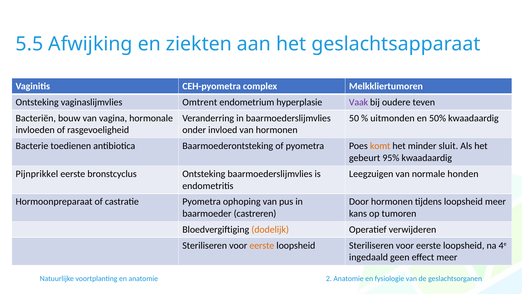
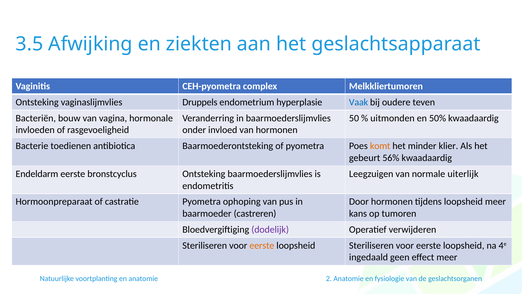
5.5: 5.5 -> 3.5 (29, 44)
Omtrent: Omtrent -> Druppels (200, 102)
Vaak colour: purple -> blue (359, 102)
sluit: sluit -> klier (448, 146)
95%: 95% -> 56% (391, 158)
Pijnprikkel: Pijnprikkel -> Endeldarm (37, 174)
honden: honden -> uiterlijk (463, 174)
dodelijk colour: orange -> purple (270, 229)
